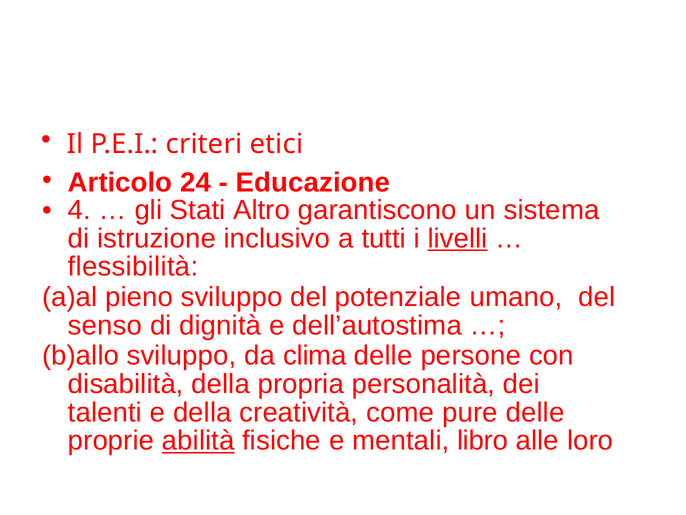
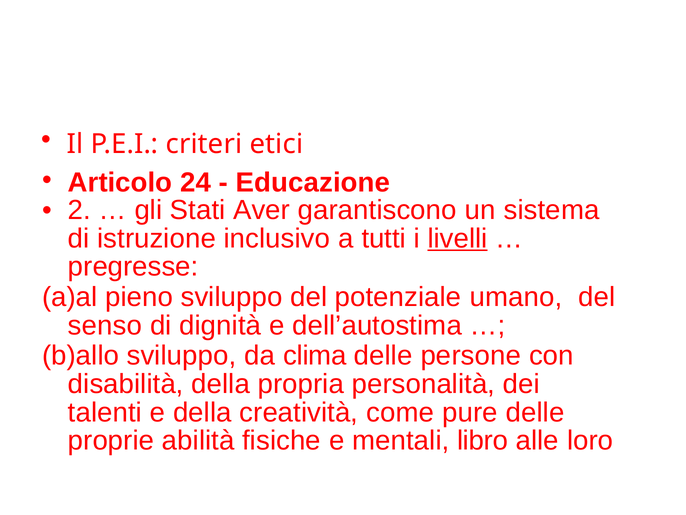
4: 4 -> 2 (79, 210)
Altro: Altro -> Aver (262, 210)
flessibilità: flessibilità -> pregresse (133, 267)
abilità underline: present -> none (198, 440)
